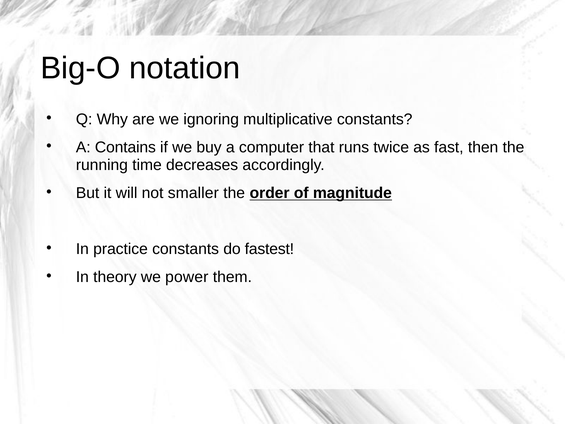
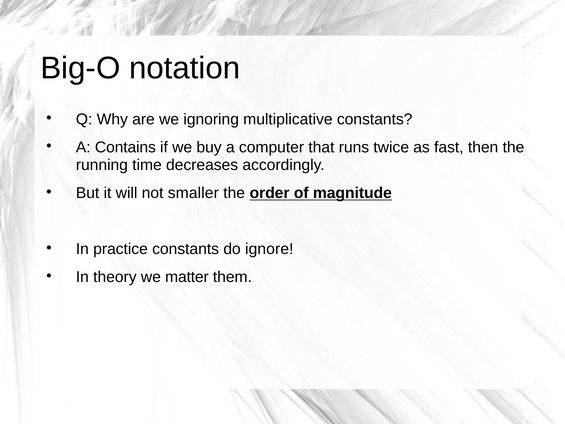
fastest: fastest -> ignore (269, 249)
power: power -> matter (187, 277)
